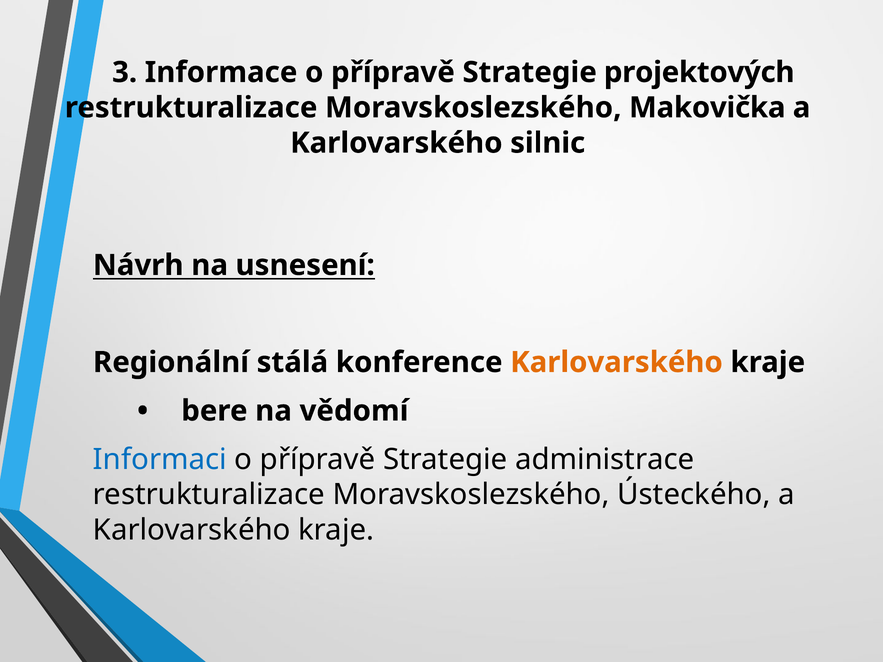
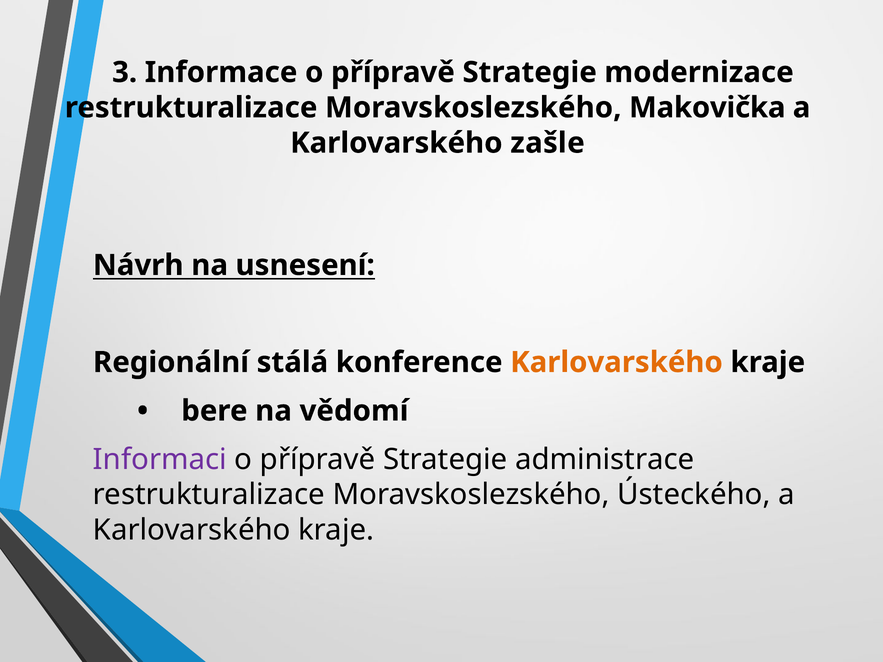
projektových: projektových -> modernizace (699, 72)
silnic: silnic -> zašle (547, 143)
Informaci colour: blue -> purple (160, 460)
